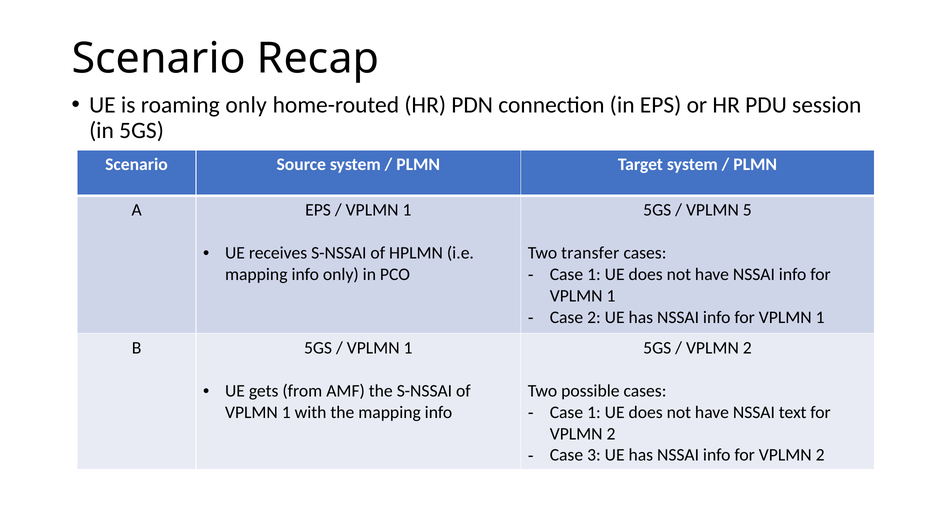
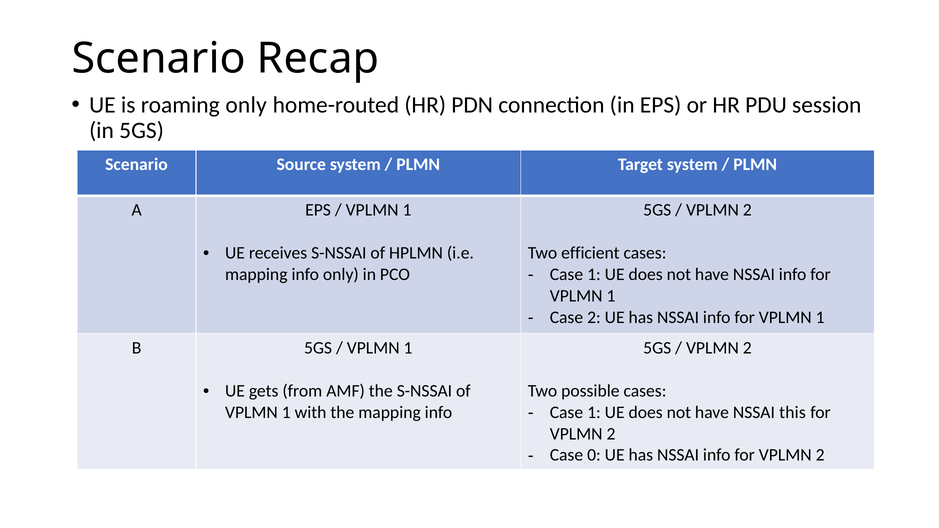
5: 5 -> 2 (747, 210)
transfer: transfer -> efficient (590, 253)
text: text -> this (792, 412)
3: 3 -> 0 (594, 455)
